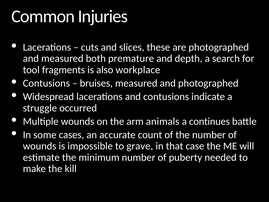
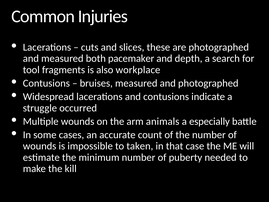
premature: premature -> pacemaker (131, 58)
continues: continues -> especially (209, 121)
grave: grave -> taken (140, 146)
